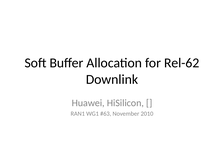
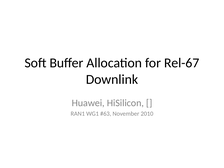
Rel-62: Rel-62 -> Rel-67 (182, 63)
